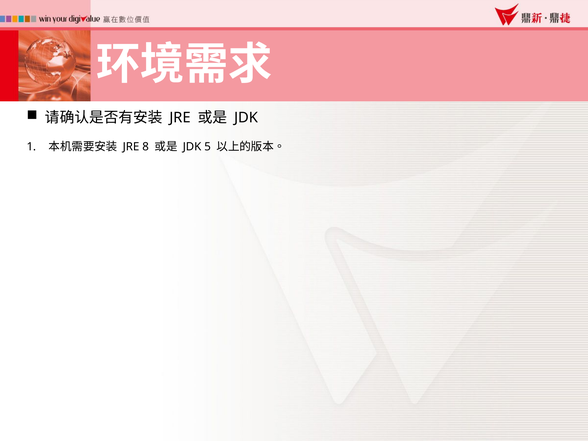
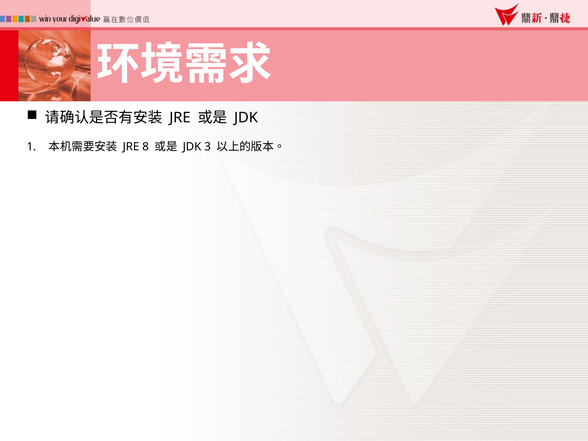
5: 5 -> 3 (208, 147)
